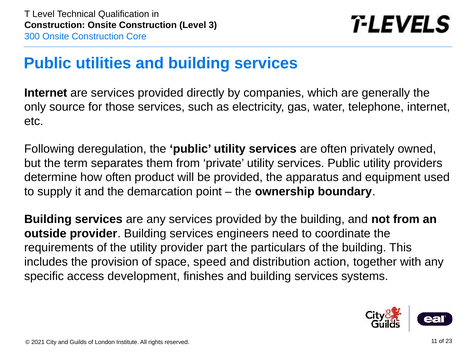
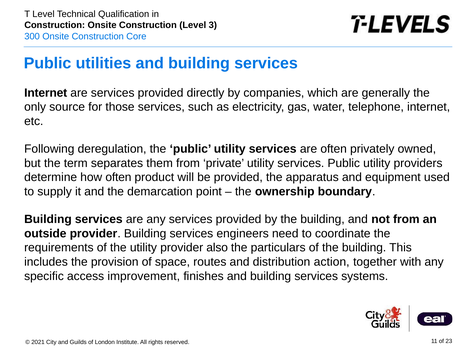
part: part -> also (217, 248)
speed: speed -> routes (210, 262)
development: development -> improvement (144, 276)
